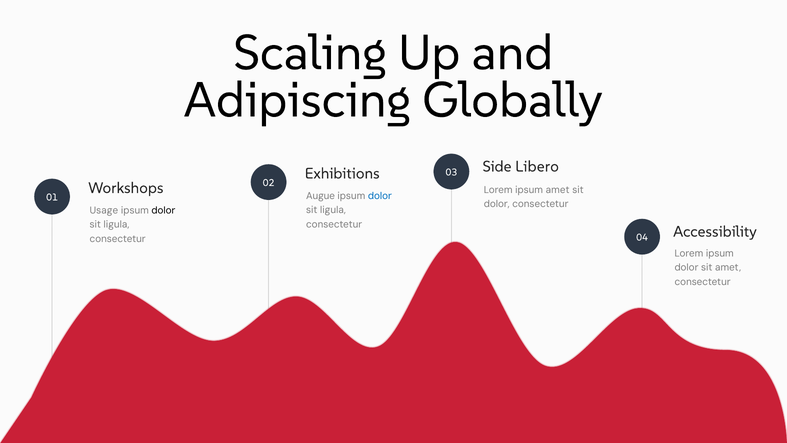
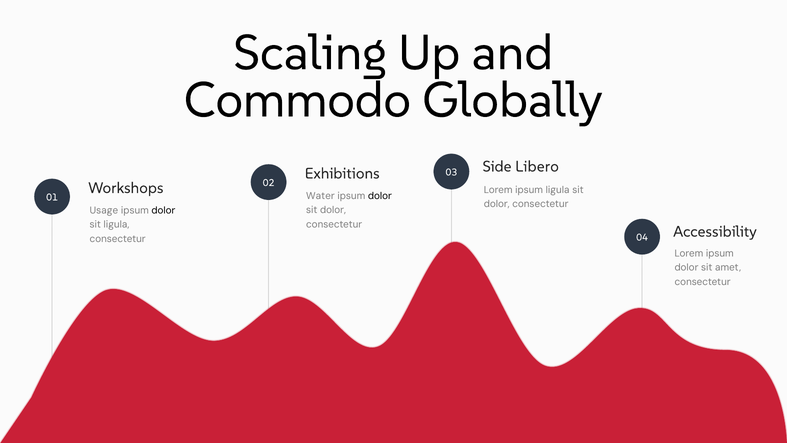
Adipiscing: Adipiscing -> Commodo (297, 100)
ipsum amet: amet -> ligula (558, 190)
Augue: Augue -> Water (320, 196)
dolor colour: blue -> black (380, 196)
ligula: ligula -> dolor (333, 210)
